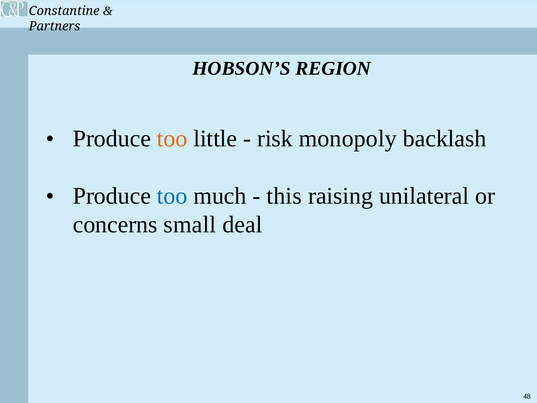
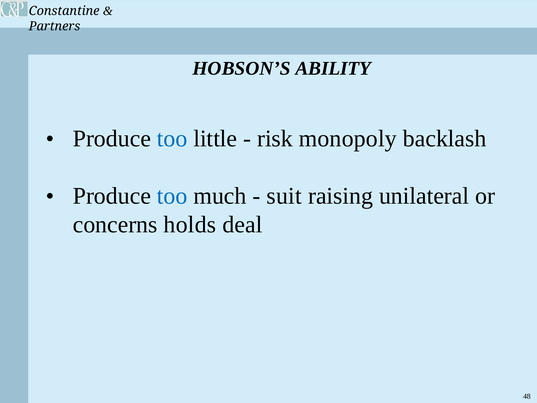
REGION: REGION -> ABILITY (333, 68)
too colour: orange -> blue (172, 138)
this: this -> suit (284, 196)
small: small -> holds (190, 224)
